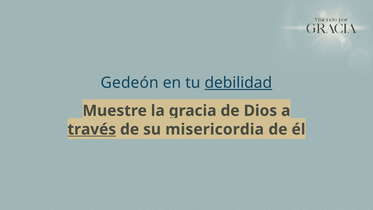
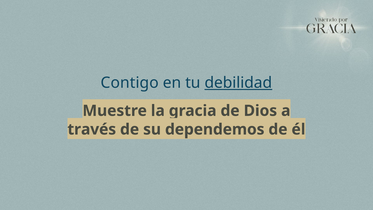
Gedeón: Gedeón -> Contigo (130, 83)
través underline: present -> none (92, 129)
misericordia: misericordia -> dependemos (215, 129)
